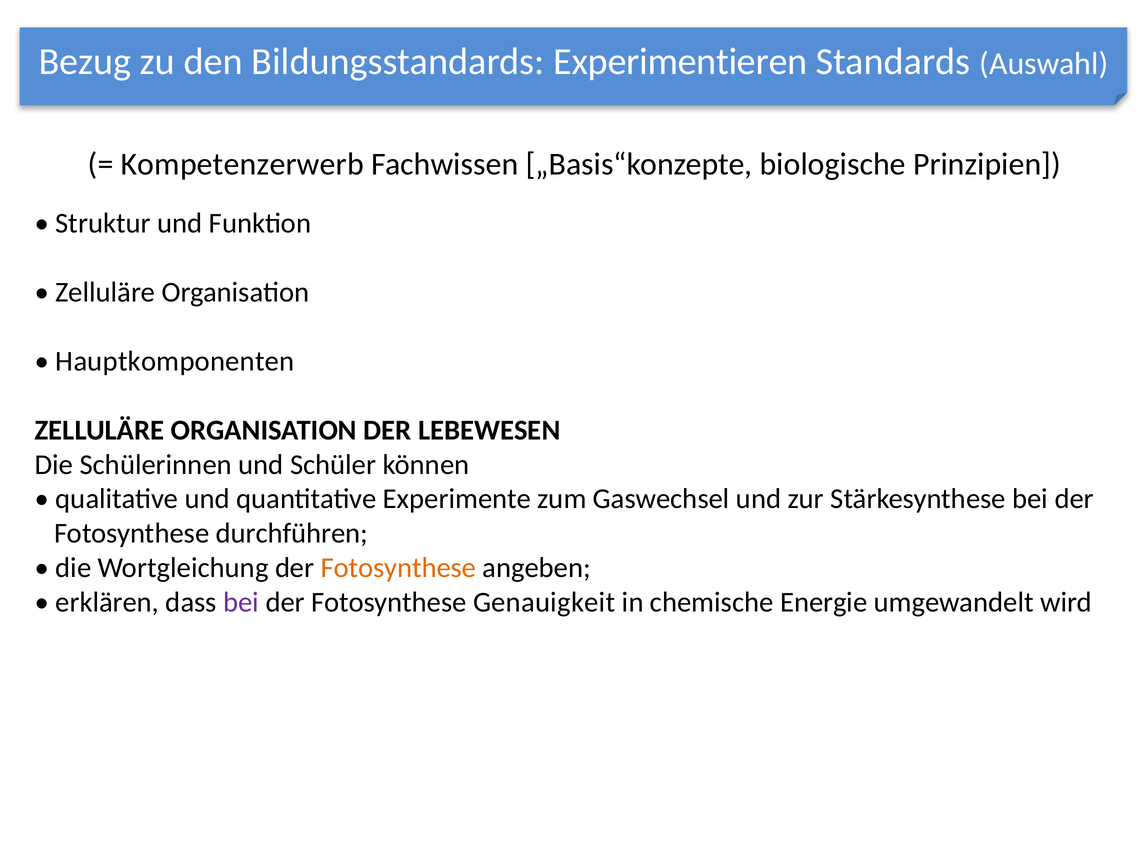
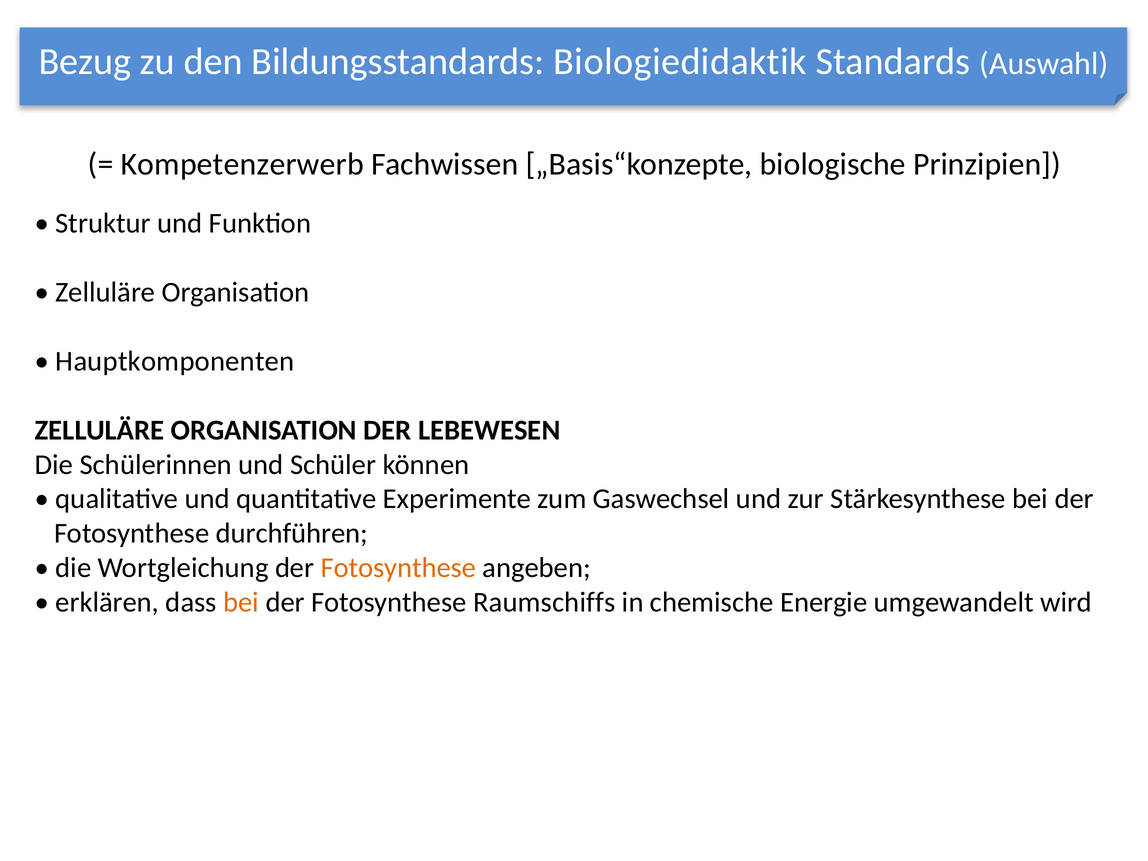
Experimentieren: Experimentieren -> Biologiedidaktik (680, 61)
bei colour: purple -> orange (241, 602)
Genauigkeit: Genauigkeit -> Raumschiffs (544, 602)
